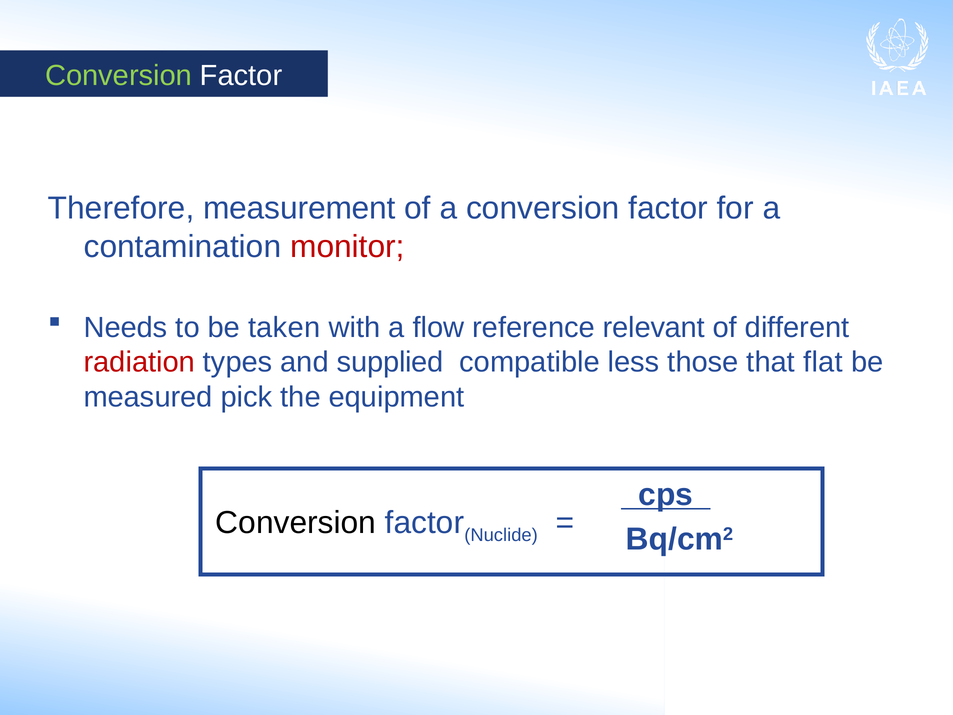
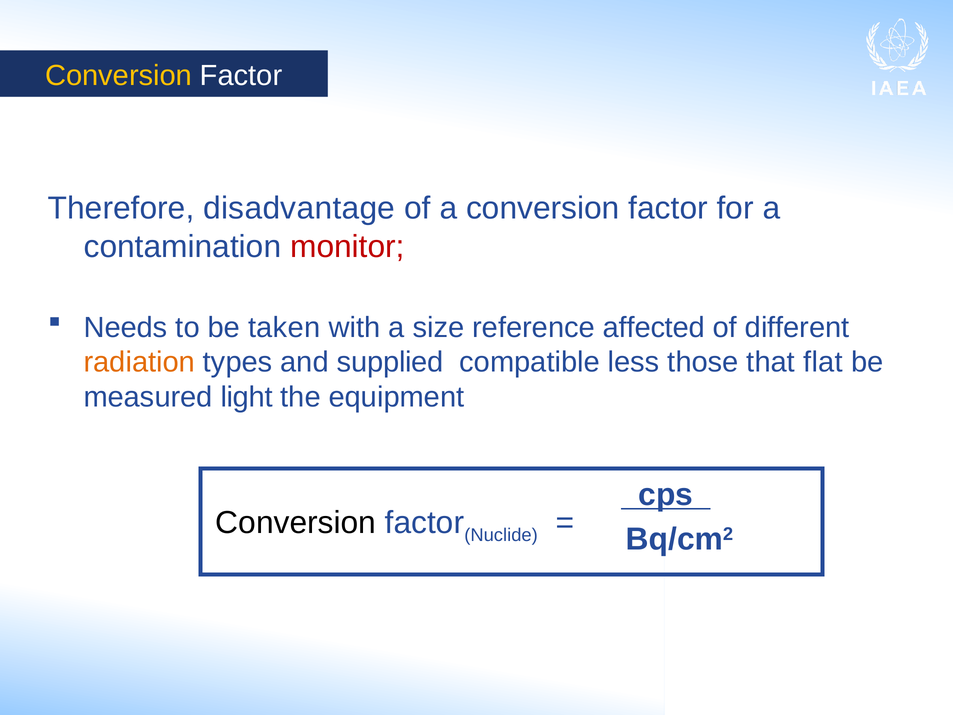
Conversion colour: light green -> yellow (119, 76)
measurement: measurement -> disadvantage (299, 208)
flow: flow -> size (439, 327)
relevant: relevant -> affected (654, 327)
radiation colour: red -> orange (139, 362)
pick: pick -> light (247, 397)
